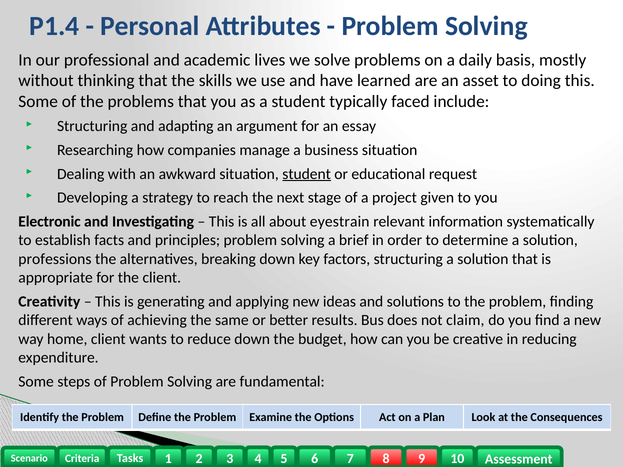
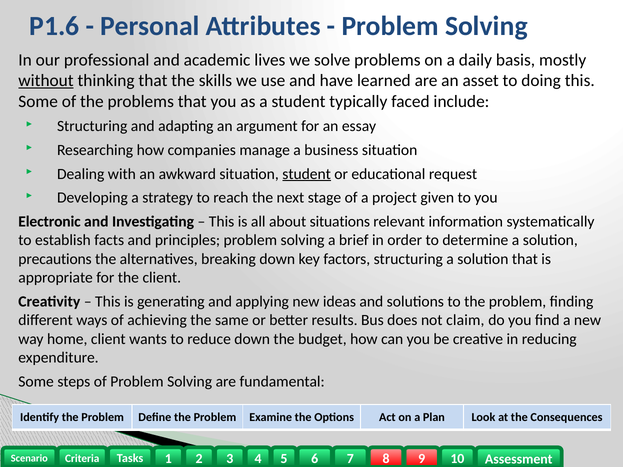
P1.4: P1.4 -> P1.6 (54, 26)
without underline: none -> present (46, 81)
eyestrain: eyestrain -> situations (340, 222)
professions: professions -> precautions (55, 259)
